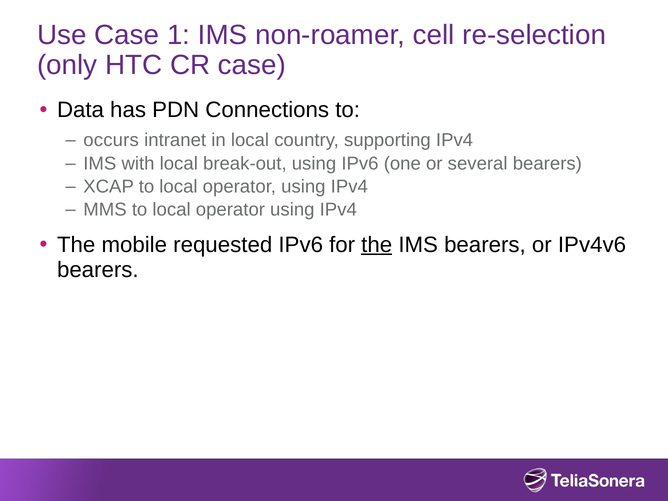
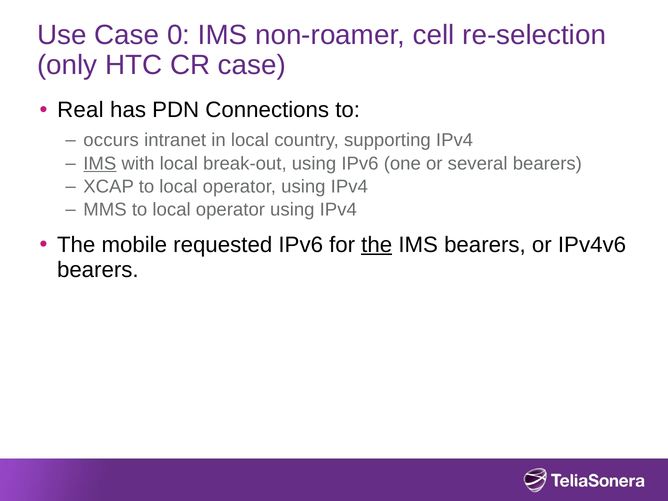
1: 1 -> 0 (179, 35)
Data: Data -> Real (80, 110)
IMS underline: none -> present (100, 163)
